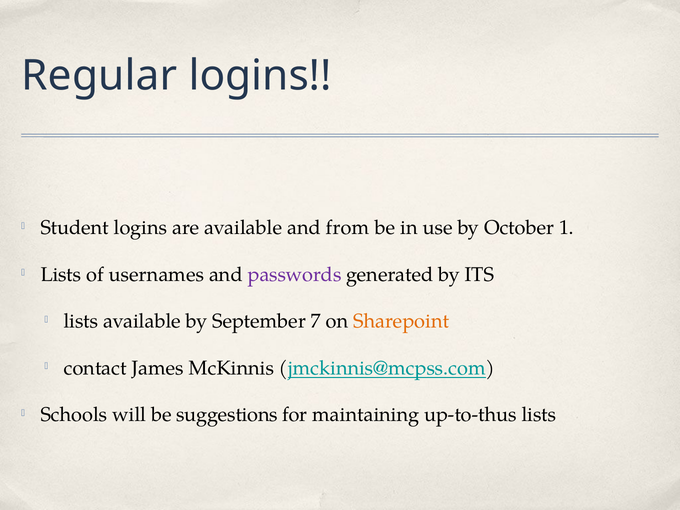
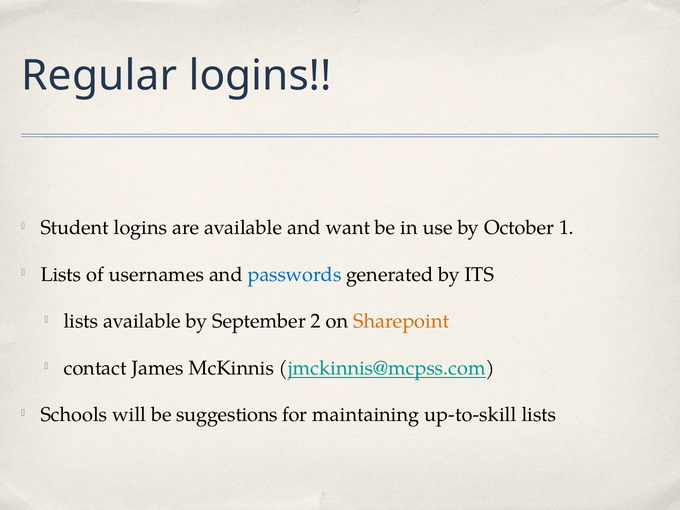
from: from -> want (348, 228)
passwords colour: purple -> blue (295, 275)
7: 7 -> 2 (316, 321)
up-to-thus: up-to-thus -> up-to-skill (470, 415)
